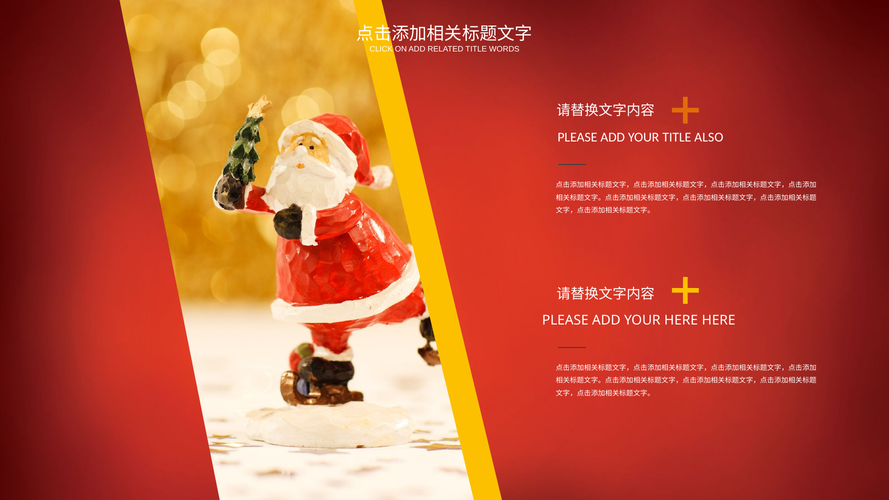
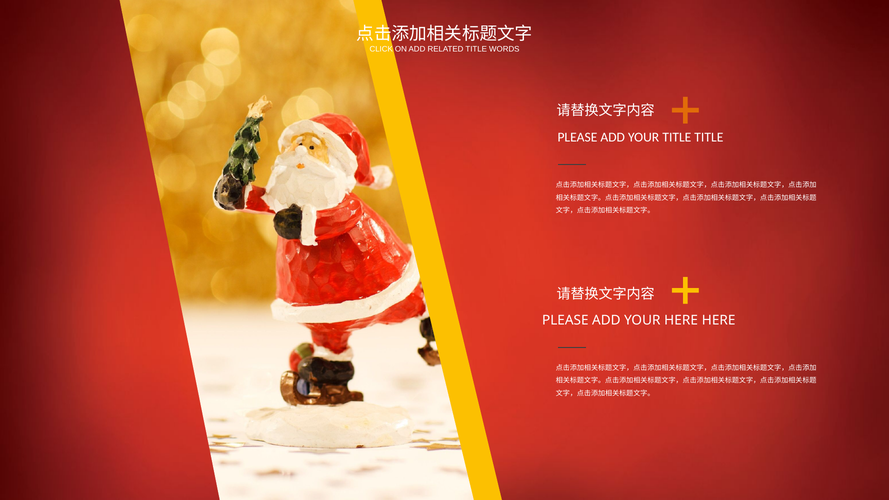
TITLE ALSO: ALSO -> TITLE (709, 137)
